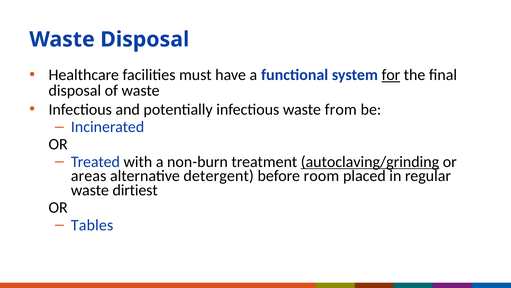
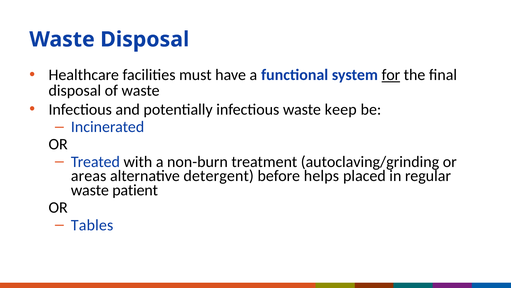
from: from -> keep (341, 109)
autoclaving/grinding underline: present -> none (370, 161)
room: room -> helps (321, 176)
dirtiest: dirtiest -> patient (135, 190)
